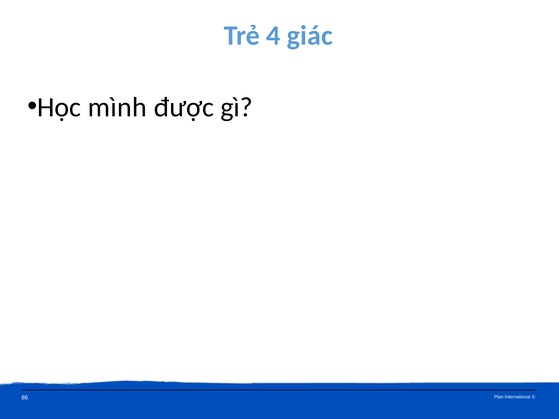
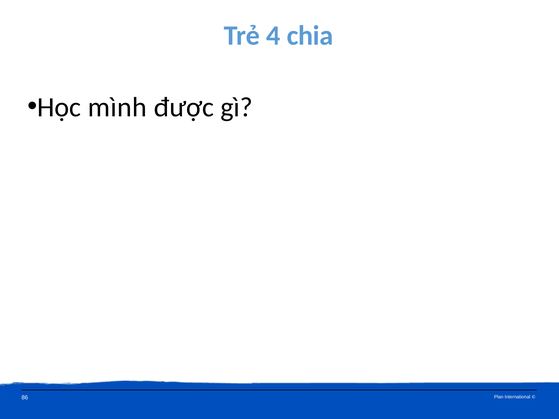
giác: giác -> chia (310, 36)
